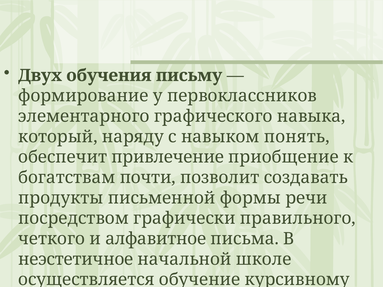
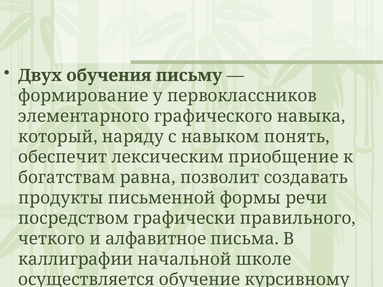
привлечение: привлечение -> лексическим (168, 157)
почти: почти -> равна (148, 178)
неэстетичное: неэстетичное -> каллиграфии (76, 259)
